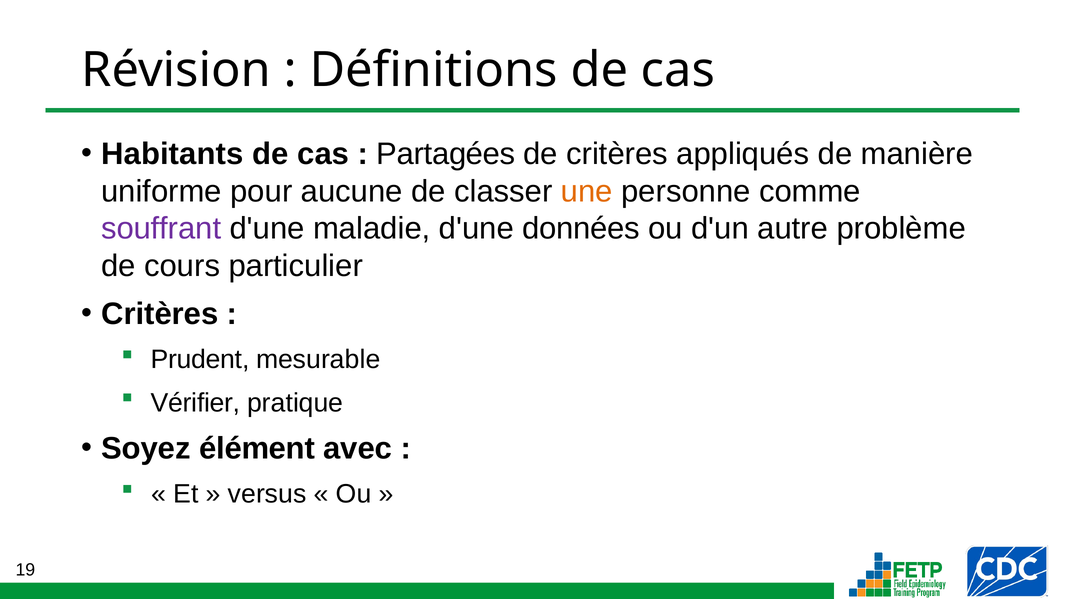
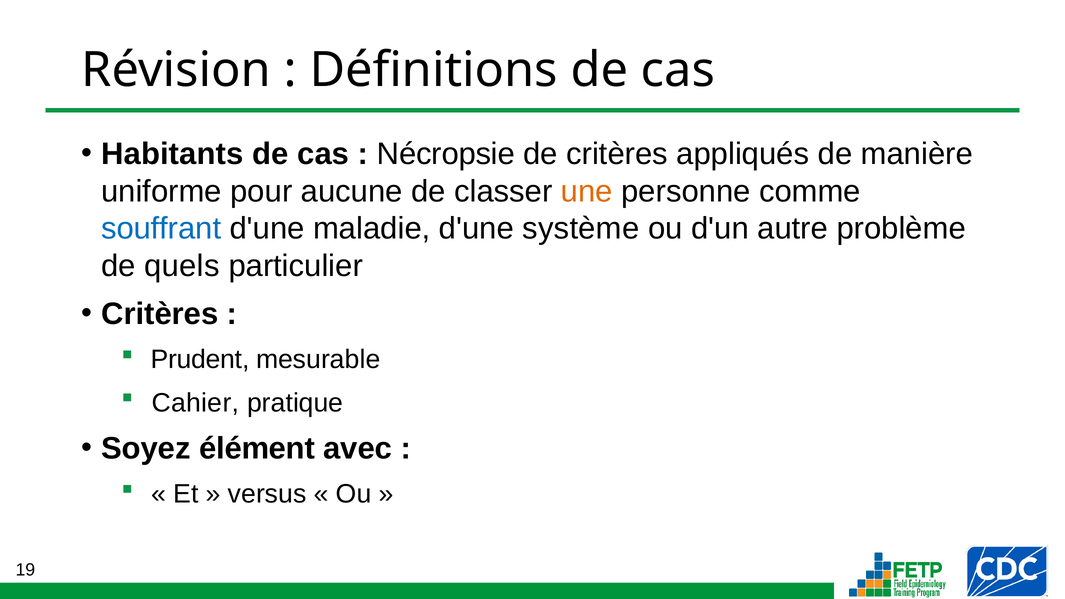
Partagées: Partagées -> Nécropsie (446, 154)
souffrant colour: purple -> blue (161, 229)
données: données -> système (581, 229)
cours: cours -> quels (182, 266)
Vérifier: Vérifier -> Cahier (195, 403)
